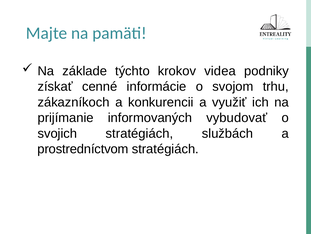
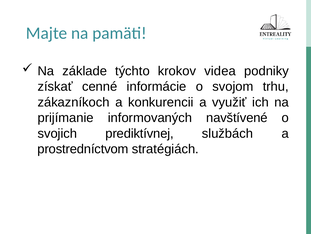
vybudovať: vybudovať -> navštívené (237, 118)
svojich stratégiách: stratégiách -> prediktívnej (140, 133)
